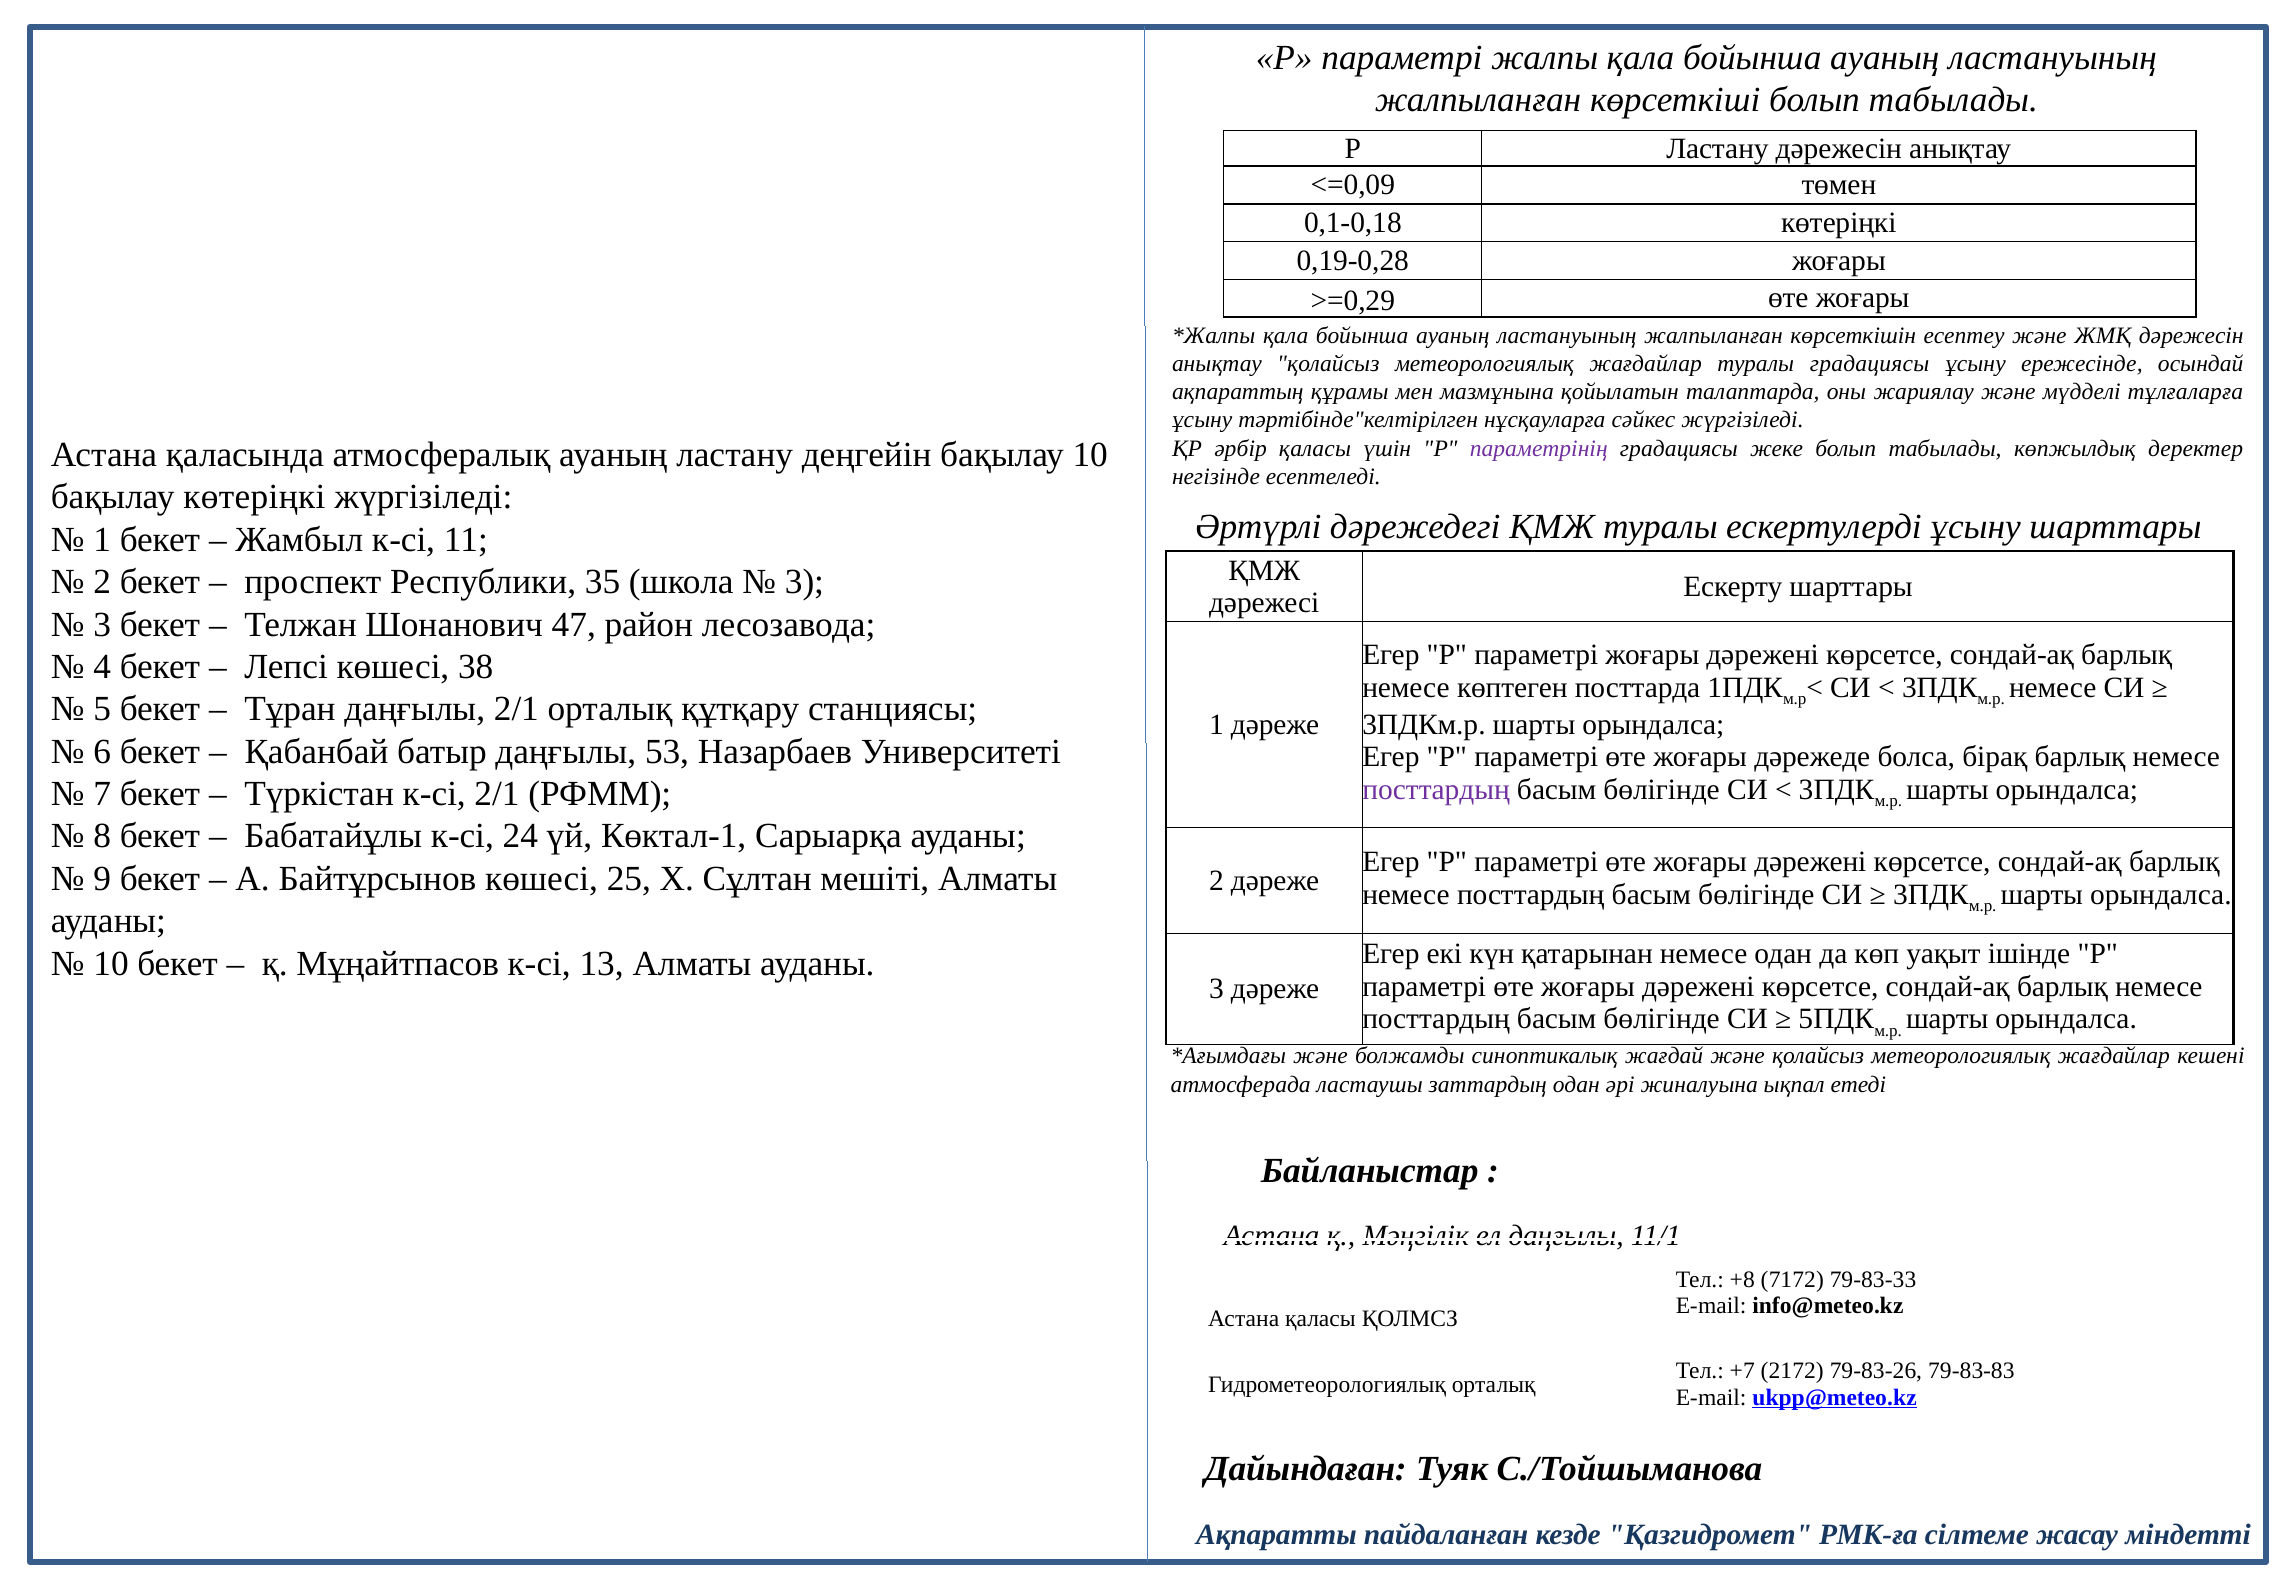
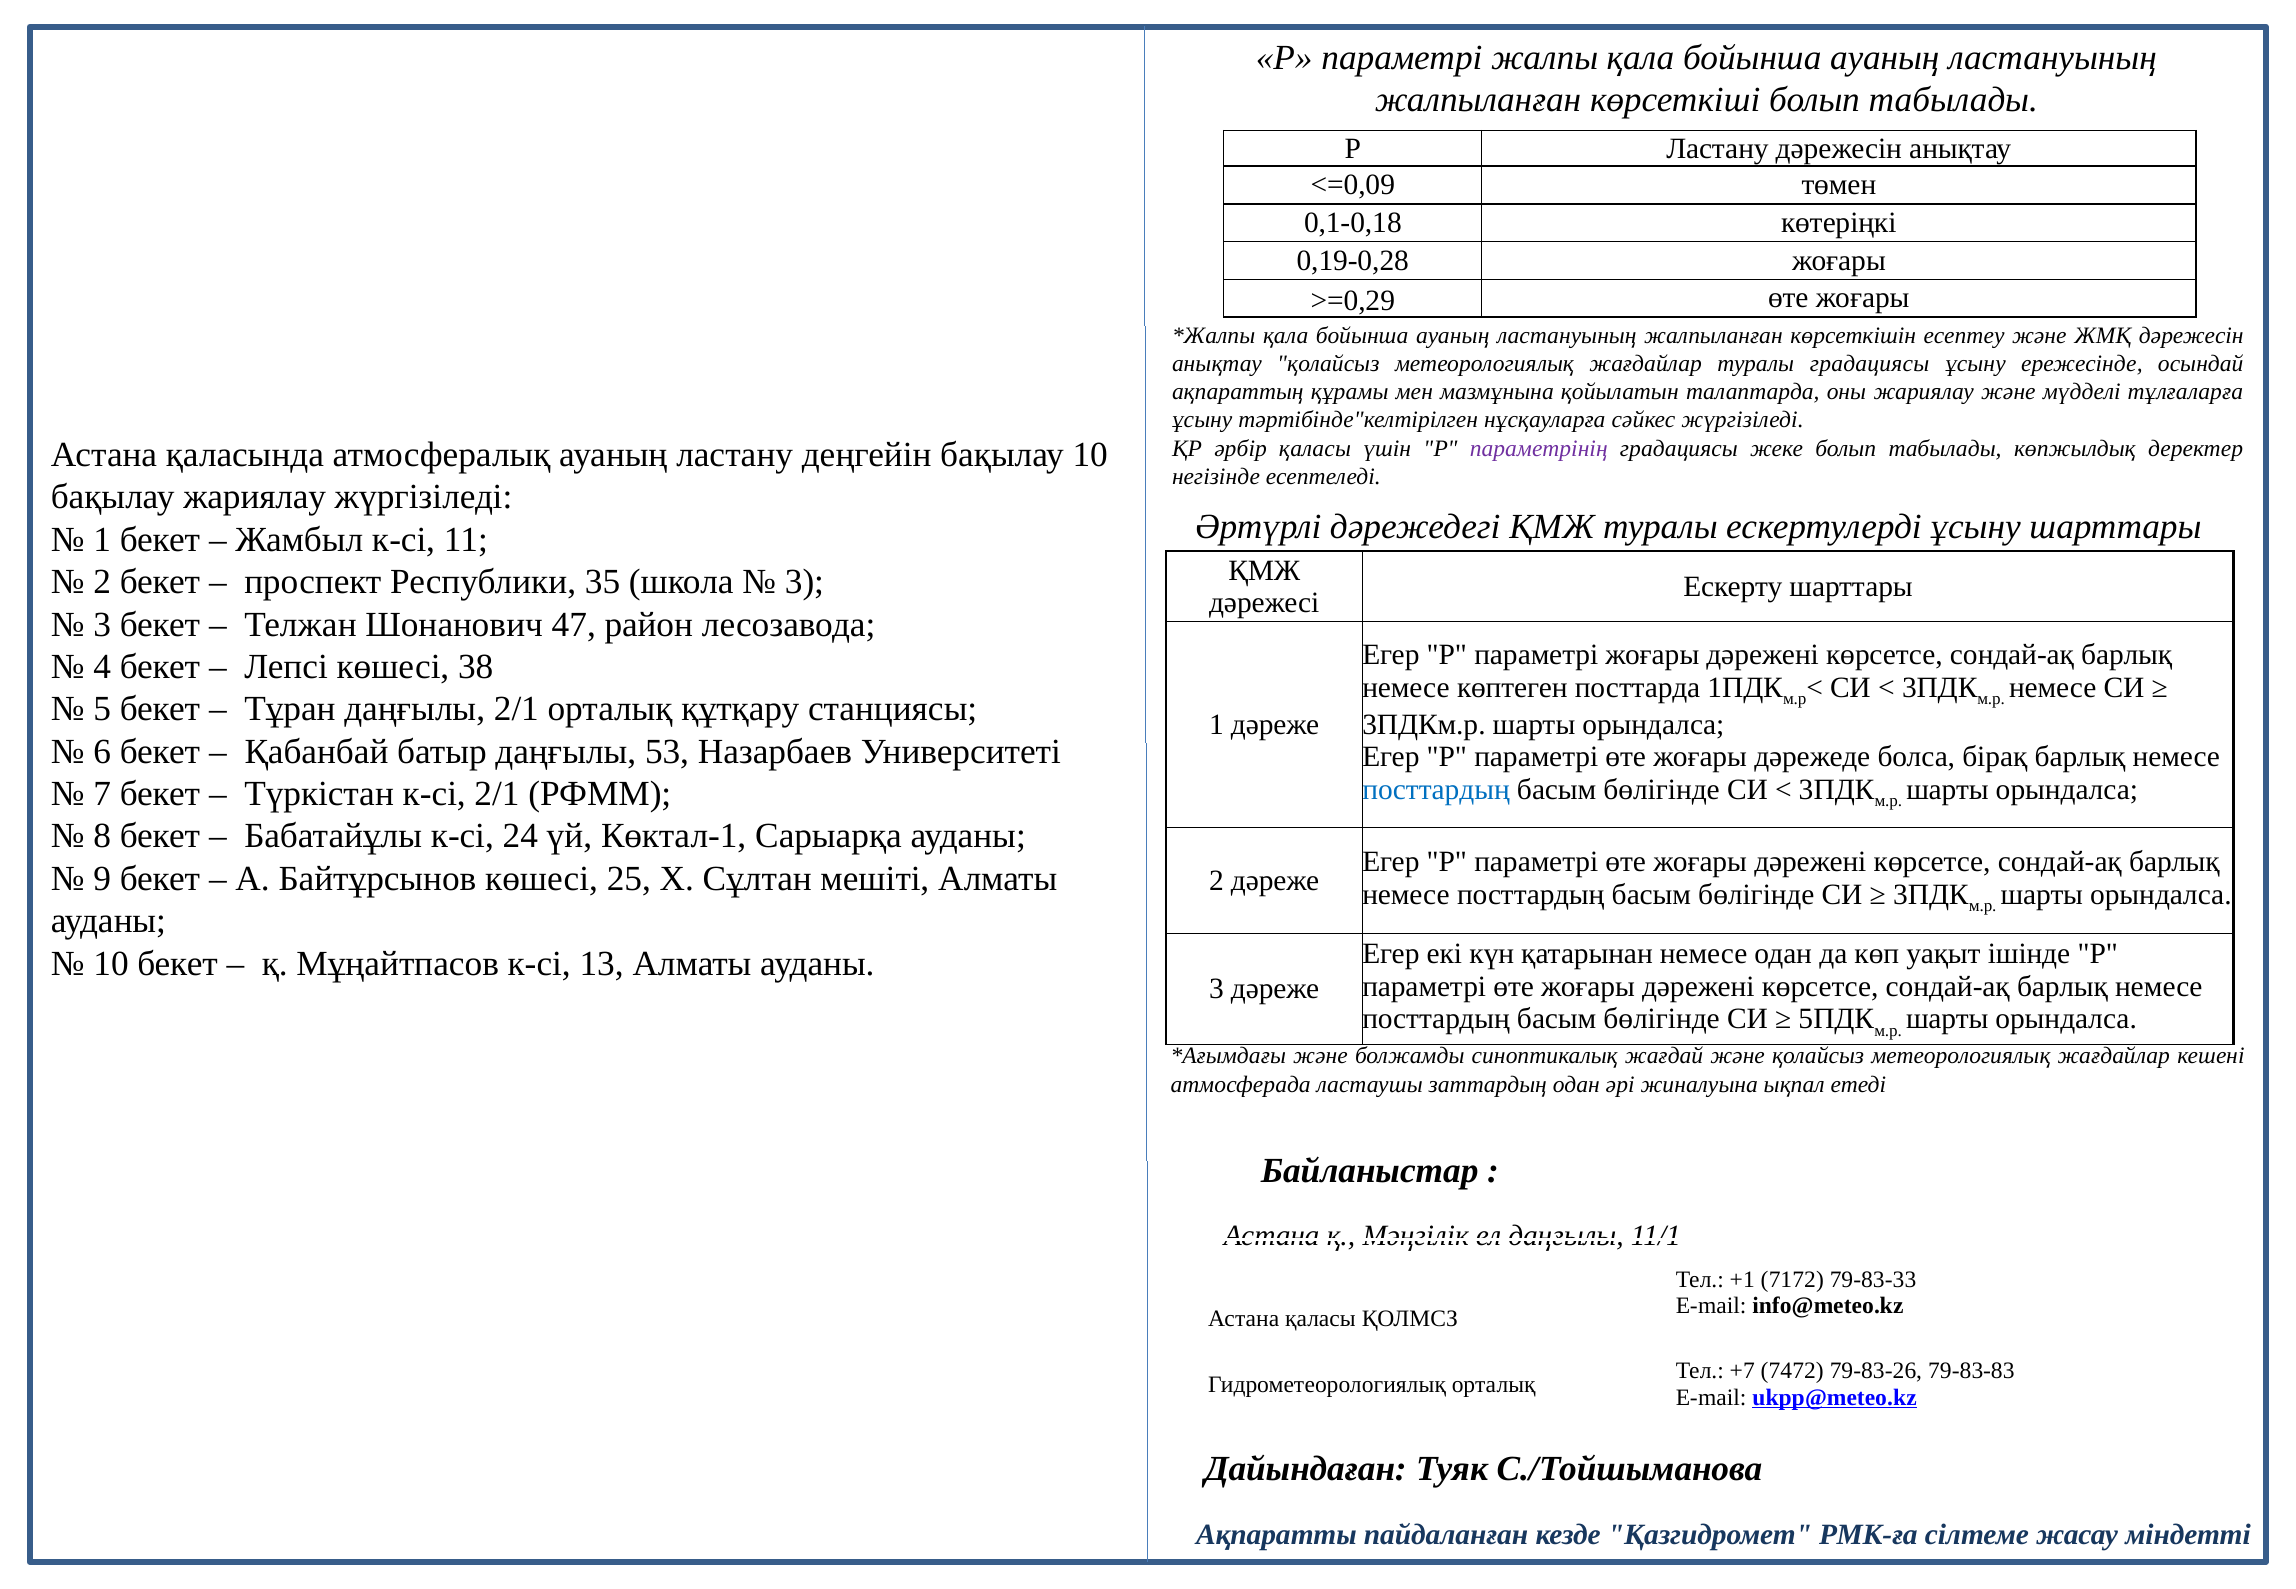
бақылау көтеріңкі: көтеріңкі -> жариялау (255, 497)
посттардың colour: purple -> blue (1436, 790)
+8: +8 -> +1 (1742, 1280)
2172: 2172 -> 7472 (1792, 1372)
